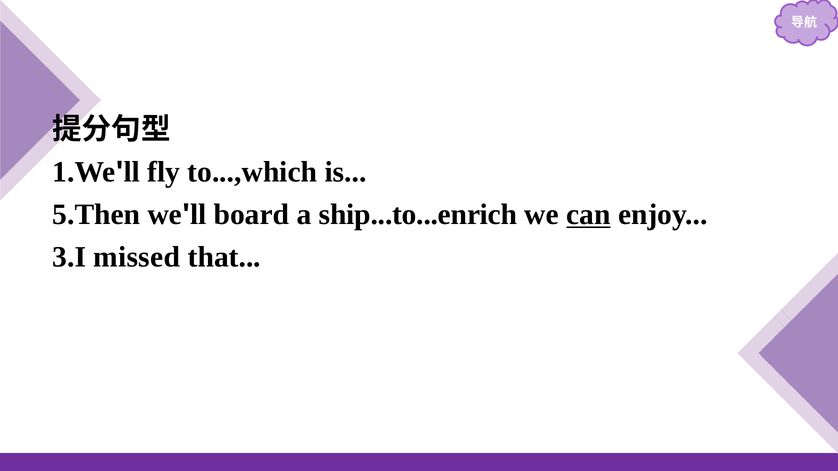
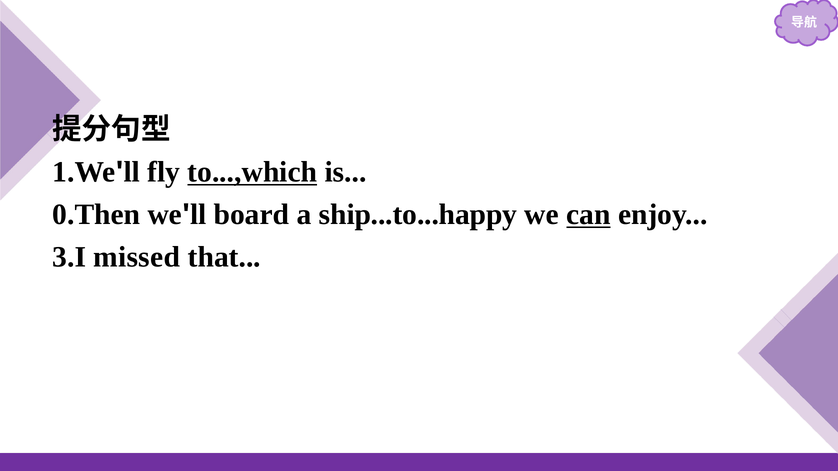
to...,which underline: none -> present (252, 172)
5.Then: 5.Then -> 0.Then (96, 215)
ship...to...enrich: ship...to...enrich -> ship...to...happy (418, 215)
